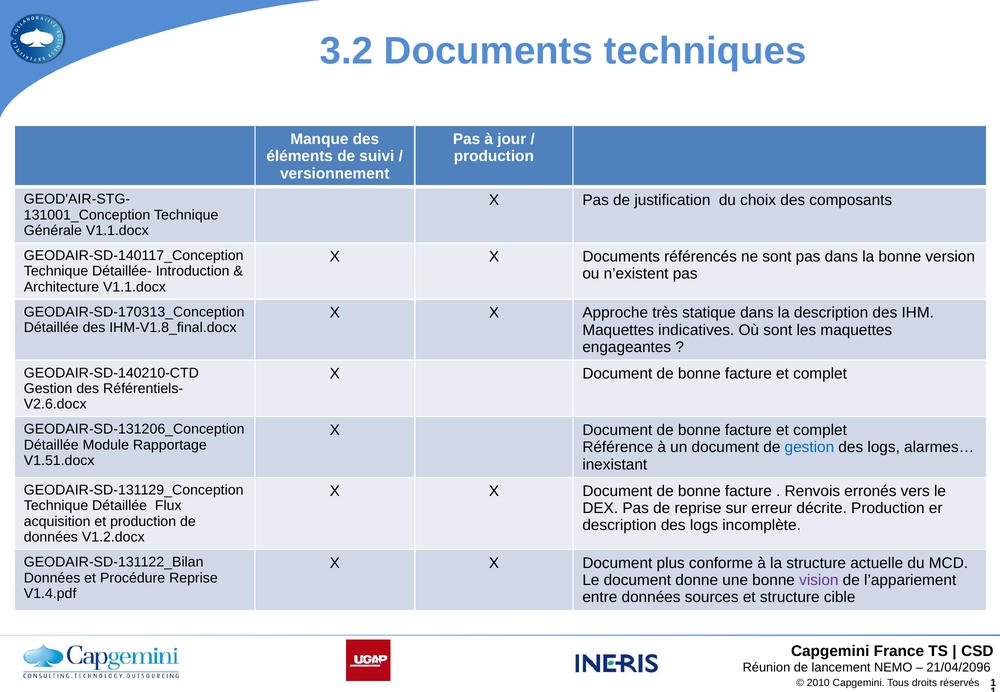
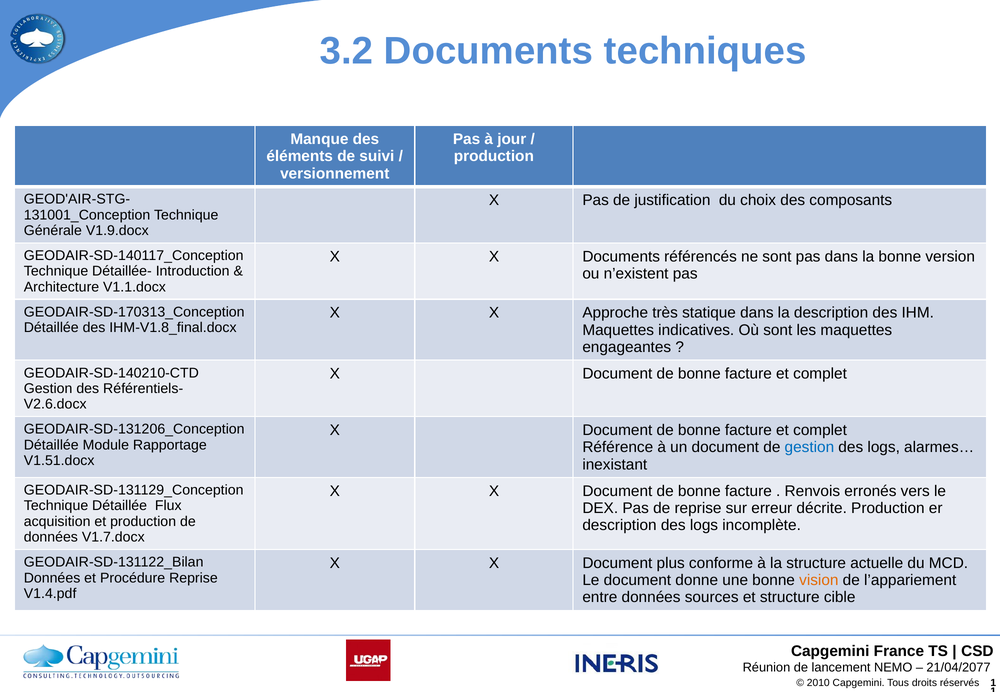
Générale V1.1.docx: V1.1.docx -> V1.9.docx (117, 231)
V1.2.docx: V1.2.docx -> V1.7.docx (113, 538)
vision colour: purple -> orange (819, 581)
21/04/2096: 21/04/2096 -> 21/04/2077 (959, 668)
